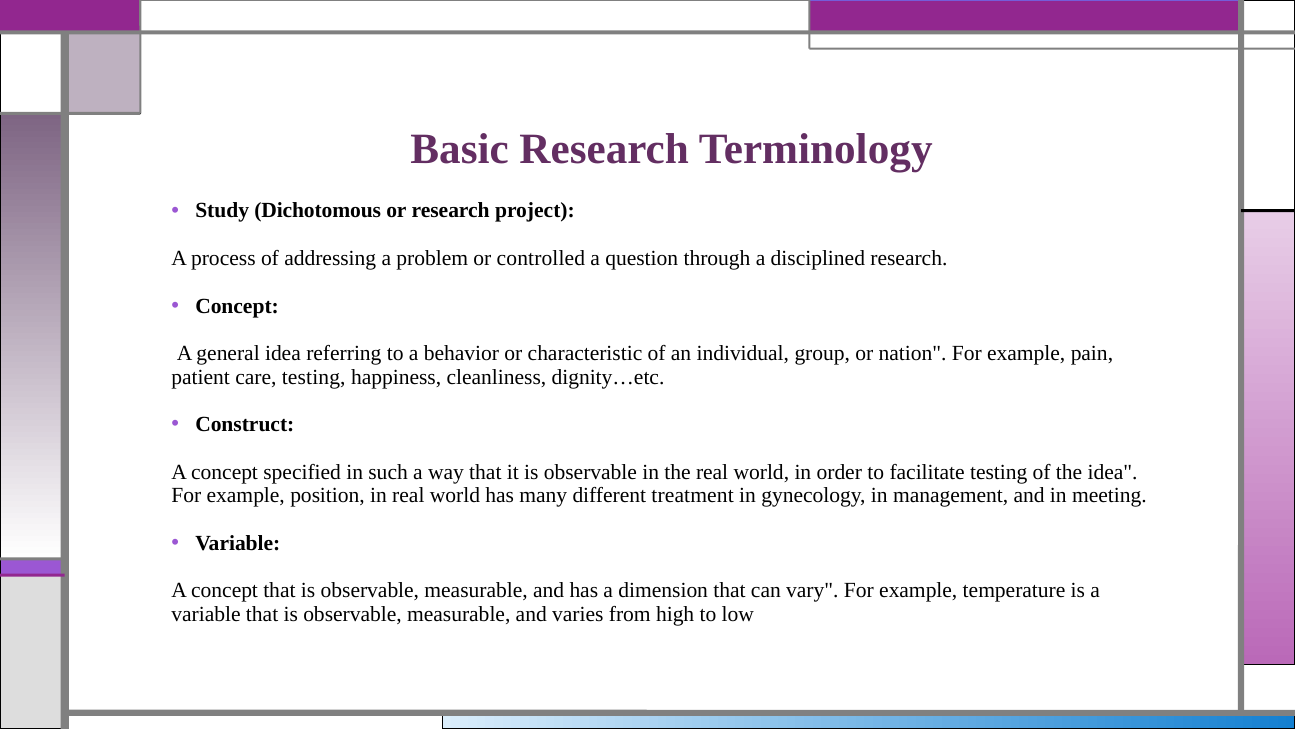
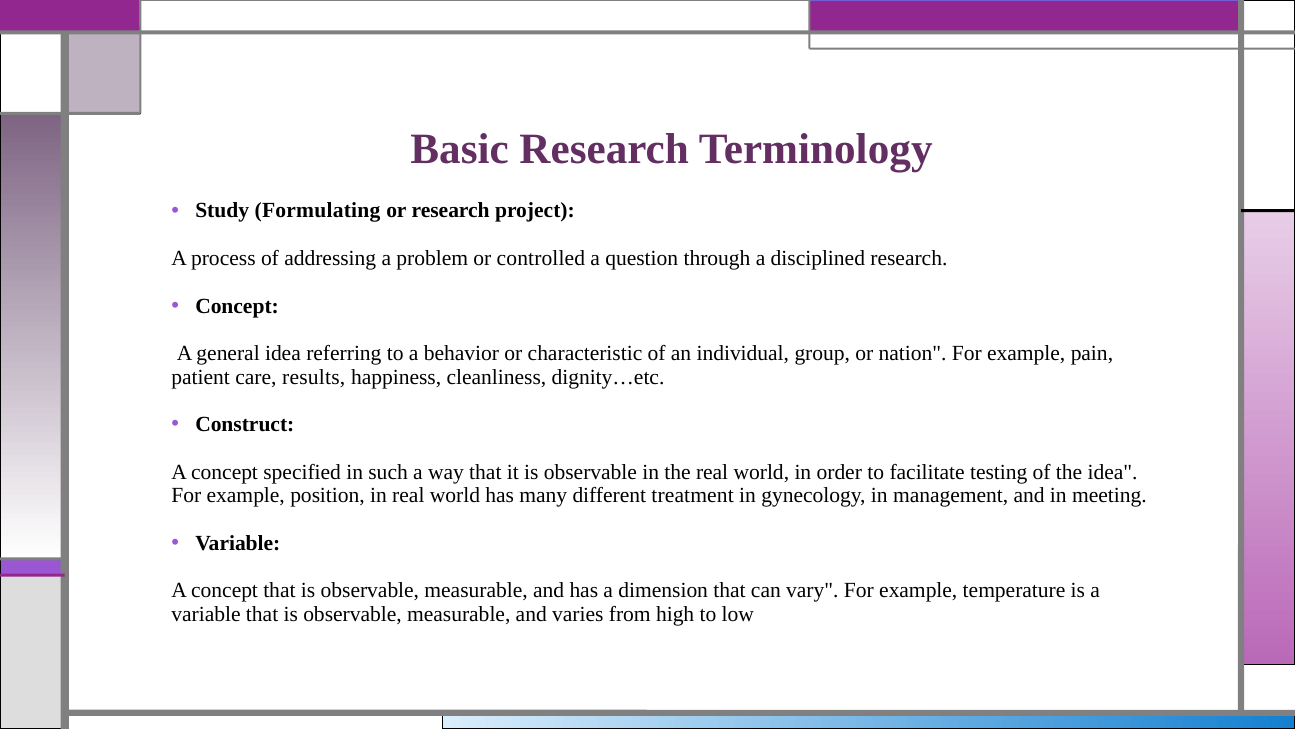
Dichotomous: Dichotomous -> Formulating (318, 211)
care testing: testing -> results (314, 377)
